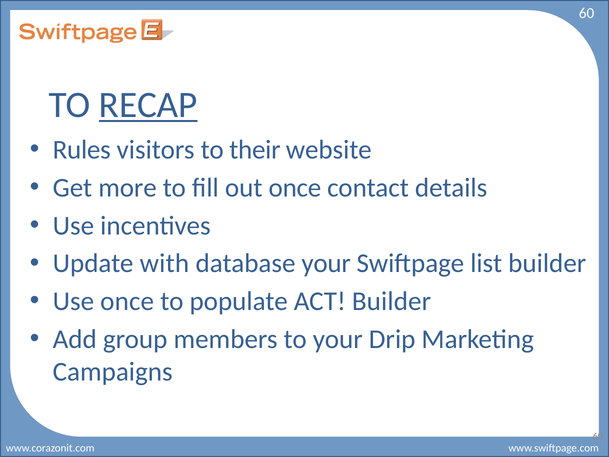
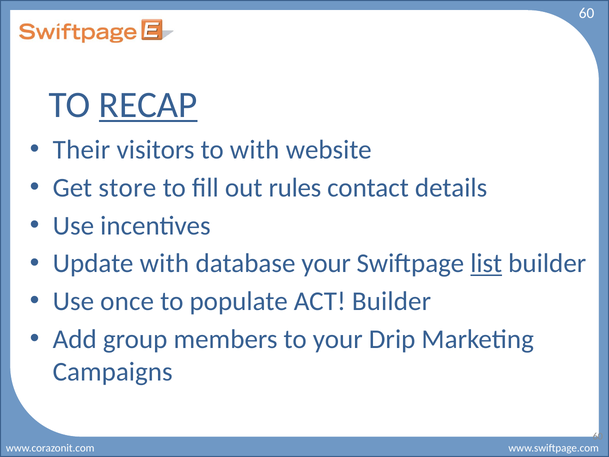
Rules: Rules -> Their (81, 150)
to their: their -> with (255, 150)
more: more -> store (127, 188)
out once: once -> rules (295, 188)
list underline: none -> present (486, 263)
